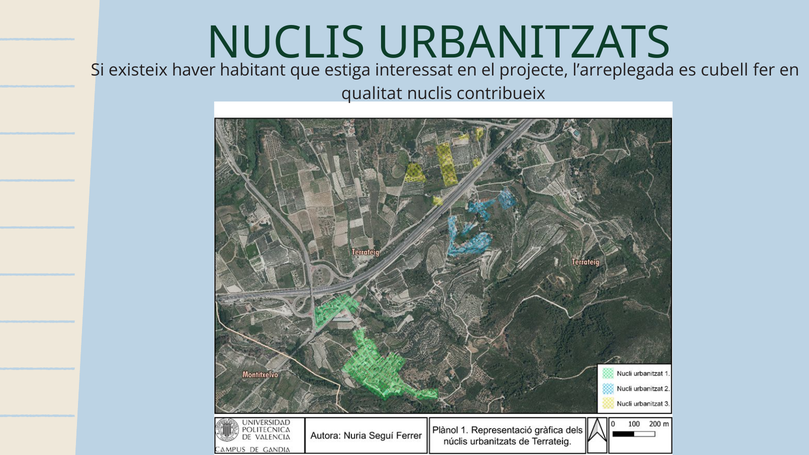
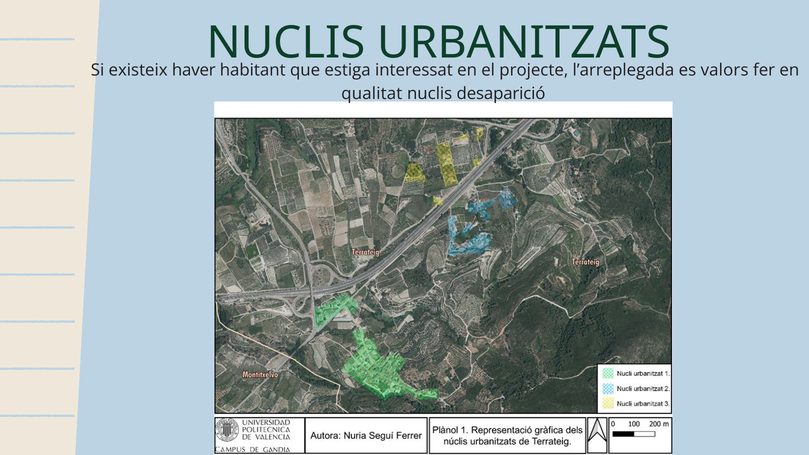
cubell: cubell -> valors (725, 70)
contribueix: contribueix -> desaparició (501, 94)
